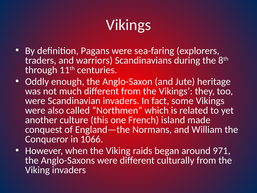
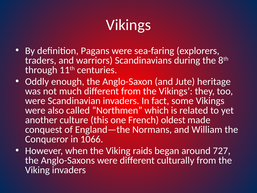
island: island -> oldest (173, 120)
971: 971 -> 727 (222, 151)
